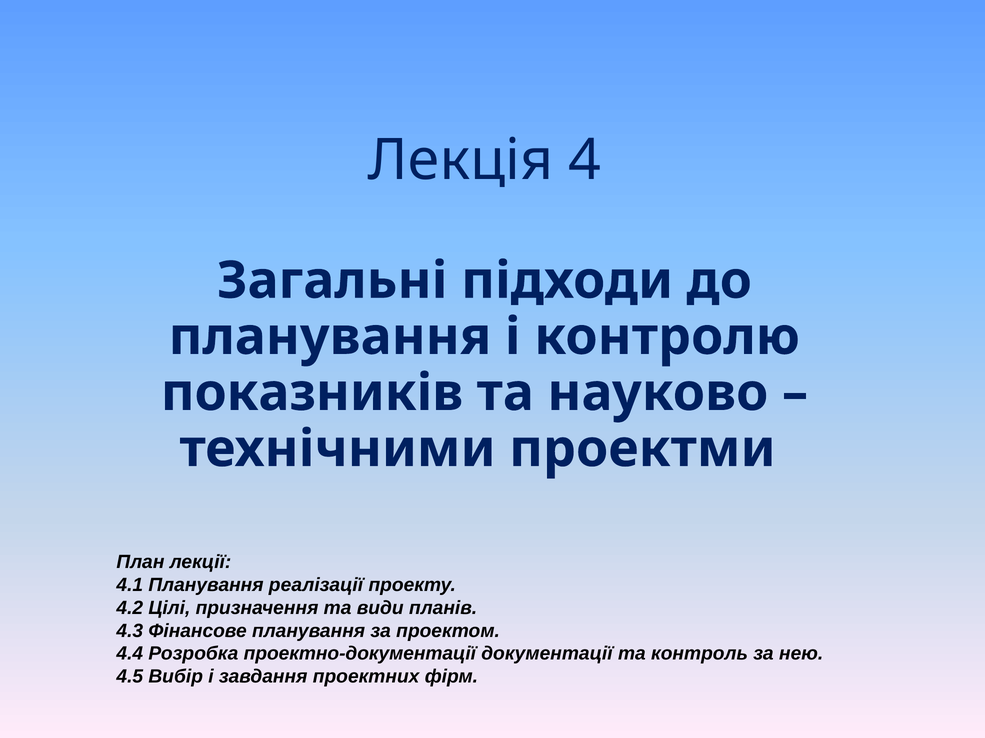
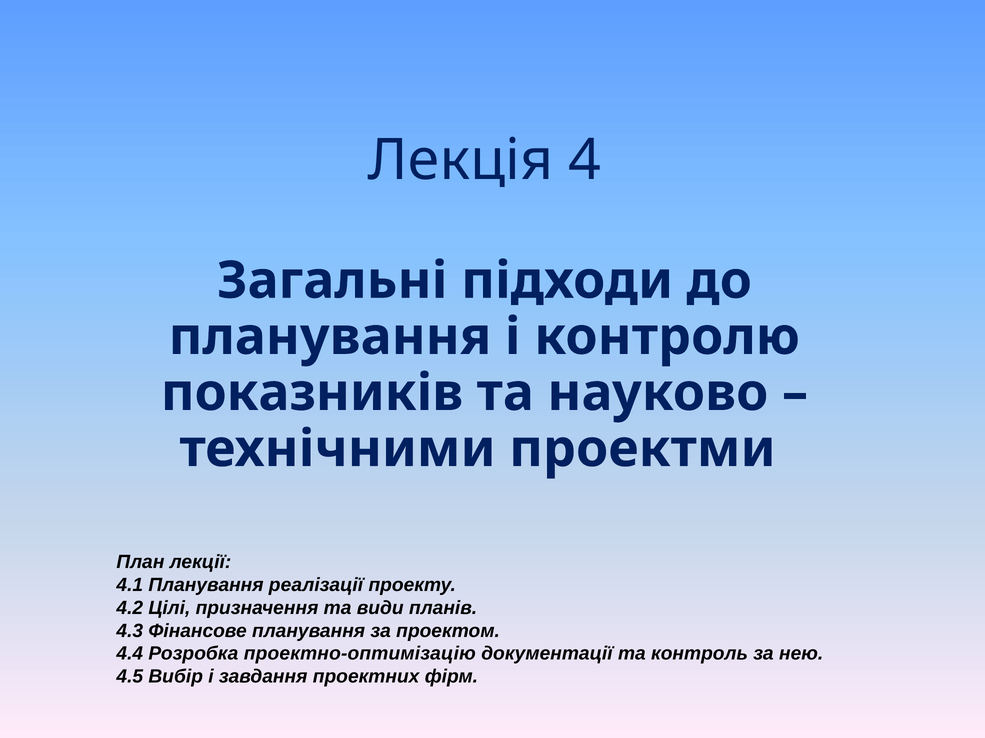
проектно-документації: проектно-документації -> проектно-оптимізацію (360, 654)
